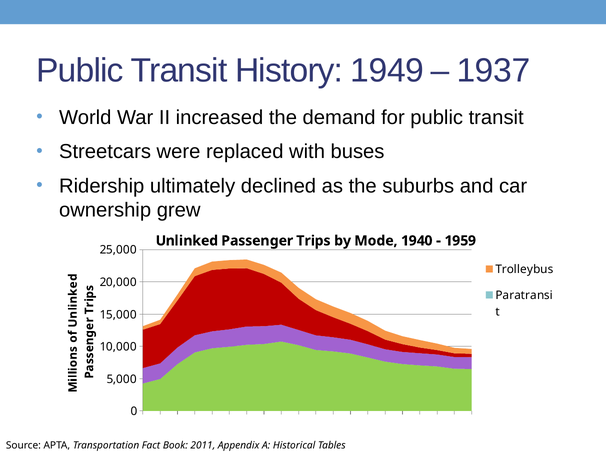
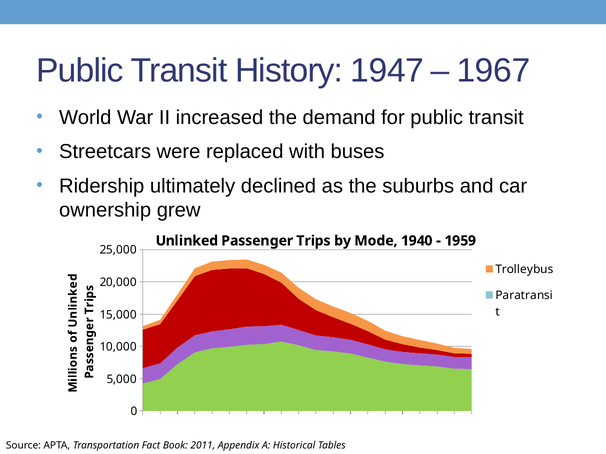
1949: 1949 -> 1947 (387, 71)
1937: 1937 -> 1967 (494, 71)
